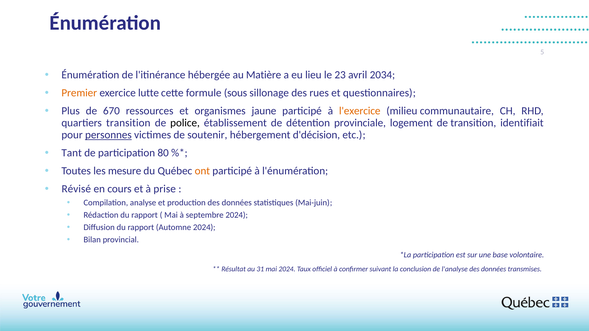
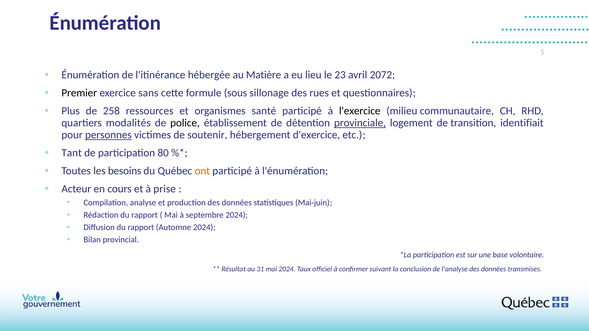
2034: 2034 -> 2072 (382, 75)
Premier colour: orange -> black (79, 93)
lutte: lutte -> sans (148, 93)
670: 670 -> 258 (111, 111)
jaune: jaune -> santé (264, 111)
l'exercice colour: orange -> black (360, 111)
quartiers transition: transition -> modalités (128, 123)
provinciale underline: none -> present (360, 123)
d'décision: d'décision -> d'exercice (316, 135)
mesure: mesure -> besoins (125, 171)
Révisé: Révisé -> Acteur (76, 189)
